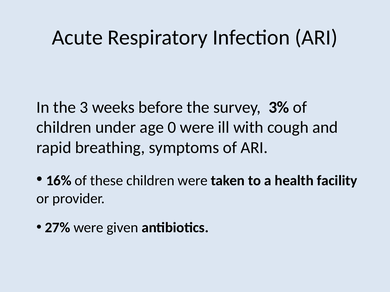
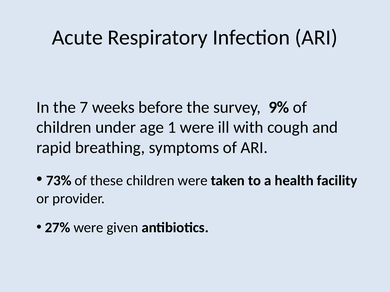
3: 3 -> 7 (84, 107)
3%: 3% -> 9% (279, 107)
0: 0 -> 1 (172, 128)
16%: 16% -> 73% (59, 181)
